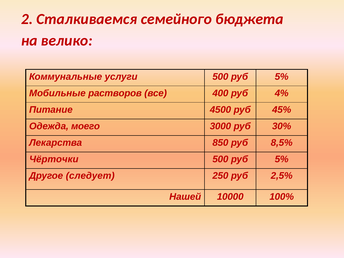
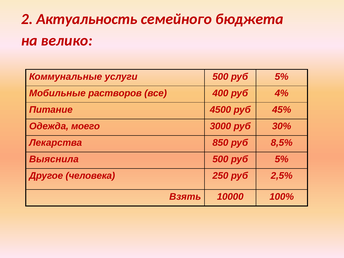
Сталкиваемся: Сталкиваемся -> Актуальность (87, 19)
Чёрточки: Чёрточки -> Выяснила (54, 159)
следует: следует -> человека (90, 176)
Нашей: Нашей -> Взять (185, 197)
